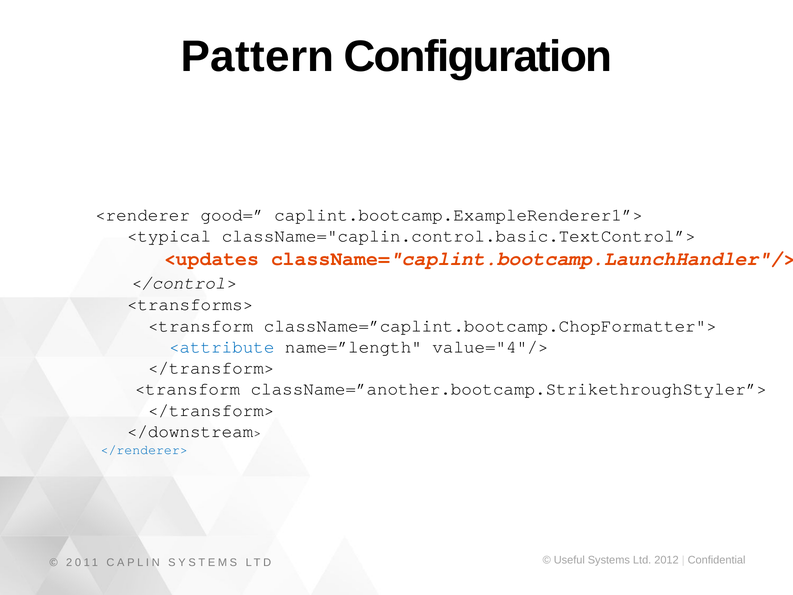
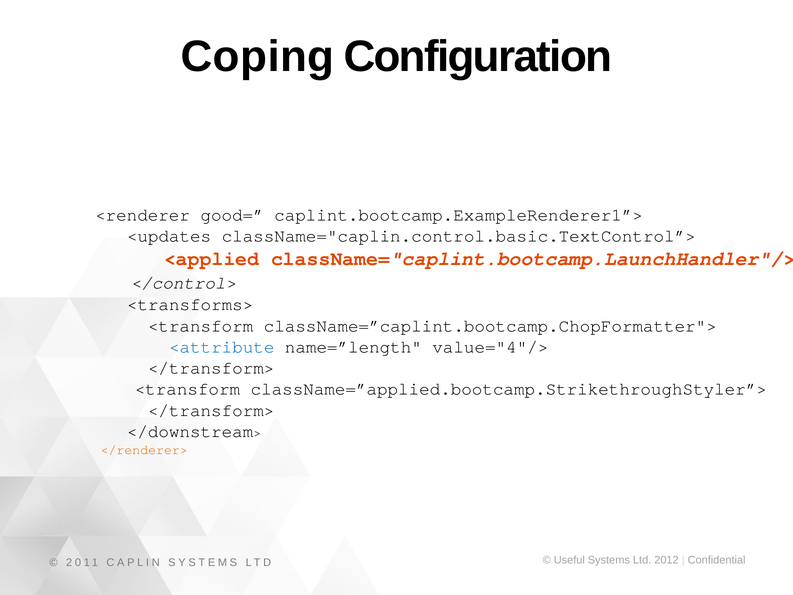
Pattern: Pattern -> Coping (258, 56)
<typical: <typical -> <updates (169, 236)
<updates: <updates -> <applied (212, 258)
className=”another.bootcamp.StrikethroughStyler”>: className=”another.bootcamp.StrikethroughStyler”> -> className=”applied.bootcamp.StrikethroughStyler”> (509, 389)
</renderer> colour: blue -> orange (144, 449)
